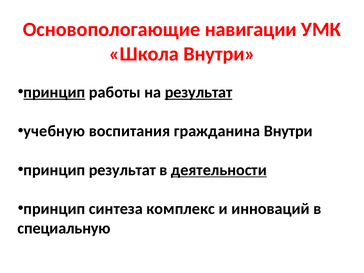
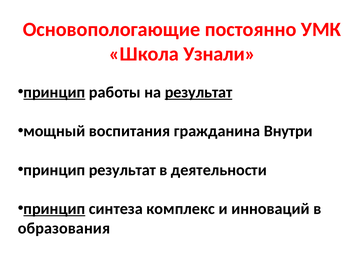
навигации: навигации -> постоянно (251, 30)
Школа Внутри: Внутри -> Узнали (219, 54)
учебную: учебную -> мощный (54, 131)
деятельности underline: present -> none (219, 170)
принцип underline: none -> present (54, 209)
специальную: специальную -> образования (64, 228)
